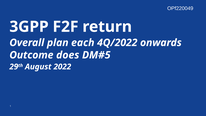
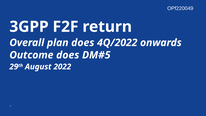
plan each: each -> does (83, 43)
